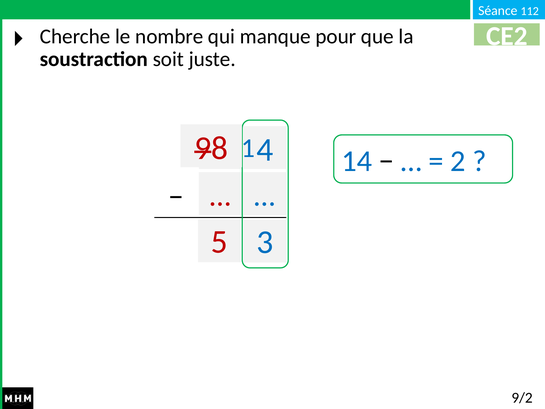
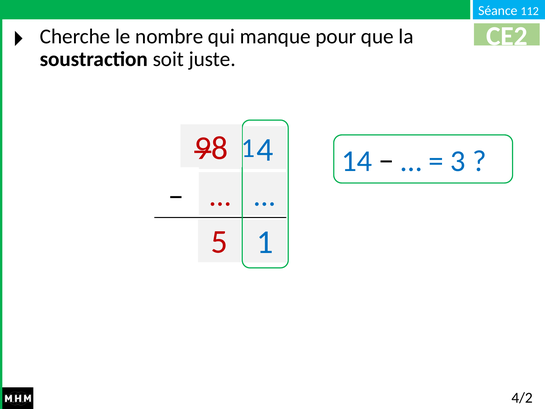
2: 2 -> 3 (458, 161)
5 3: 3 -> 1 (265, 242)
9/2: 9/2 -> 4/2 (522, 398)
